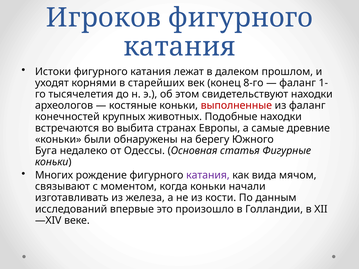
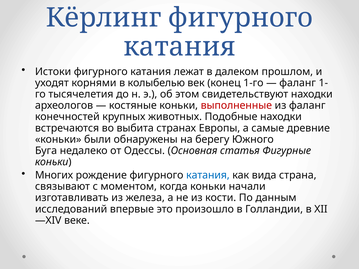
Игроков: Игроков -> Кёрлинг (104, 18)
старейших: старейших -> колыбелью (156, 83)
8-го: 8-го -> 1-го (253, 83)
катания colour: purple -> blue (208, 175)
мячом: мячом -> страна (298, 175)
